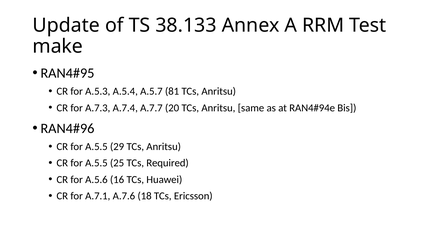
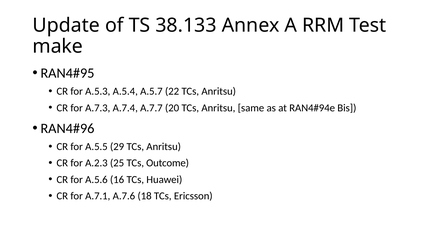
81: 81 -> 22 (172, 92)
A.5.5: A.5.5 -> A.2.3 (96, 163)
Required: Required -> Outcome (168, 163)
